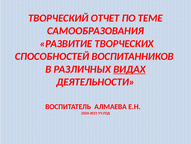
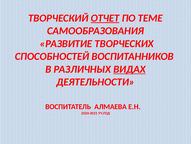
ОТЧЕТ underline: none -> present (105, 18)
